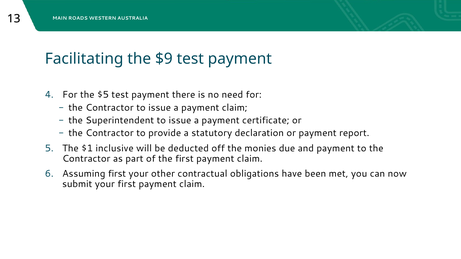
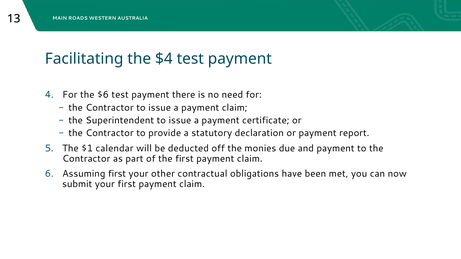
$9: $9 -> $4 (164, 59)
$5: $5 -> $6 (103, 95)
inclusive: inclusive -> calendar (115, 148)
